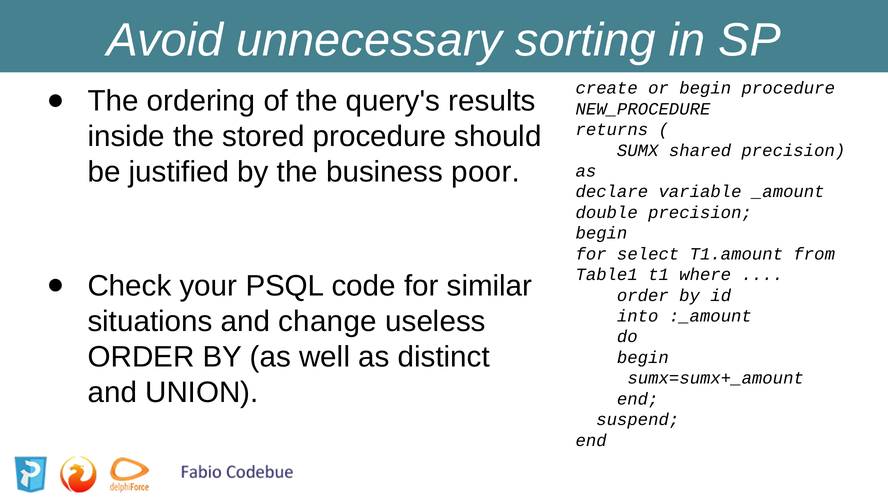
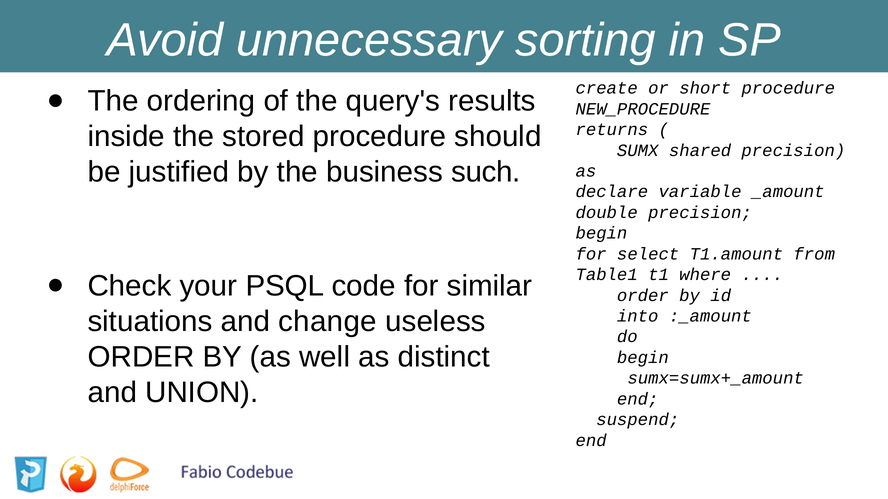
or begin: begin -> short (705, 88)
poor: poor -> such (486, 172)
